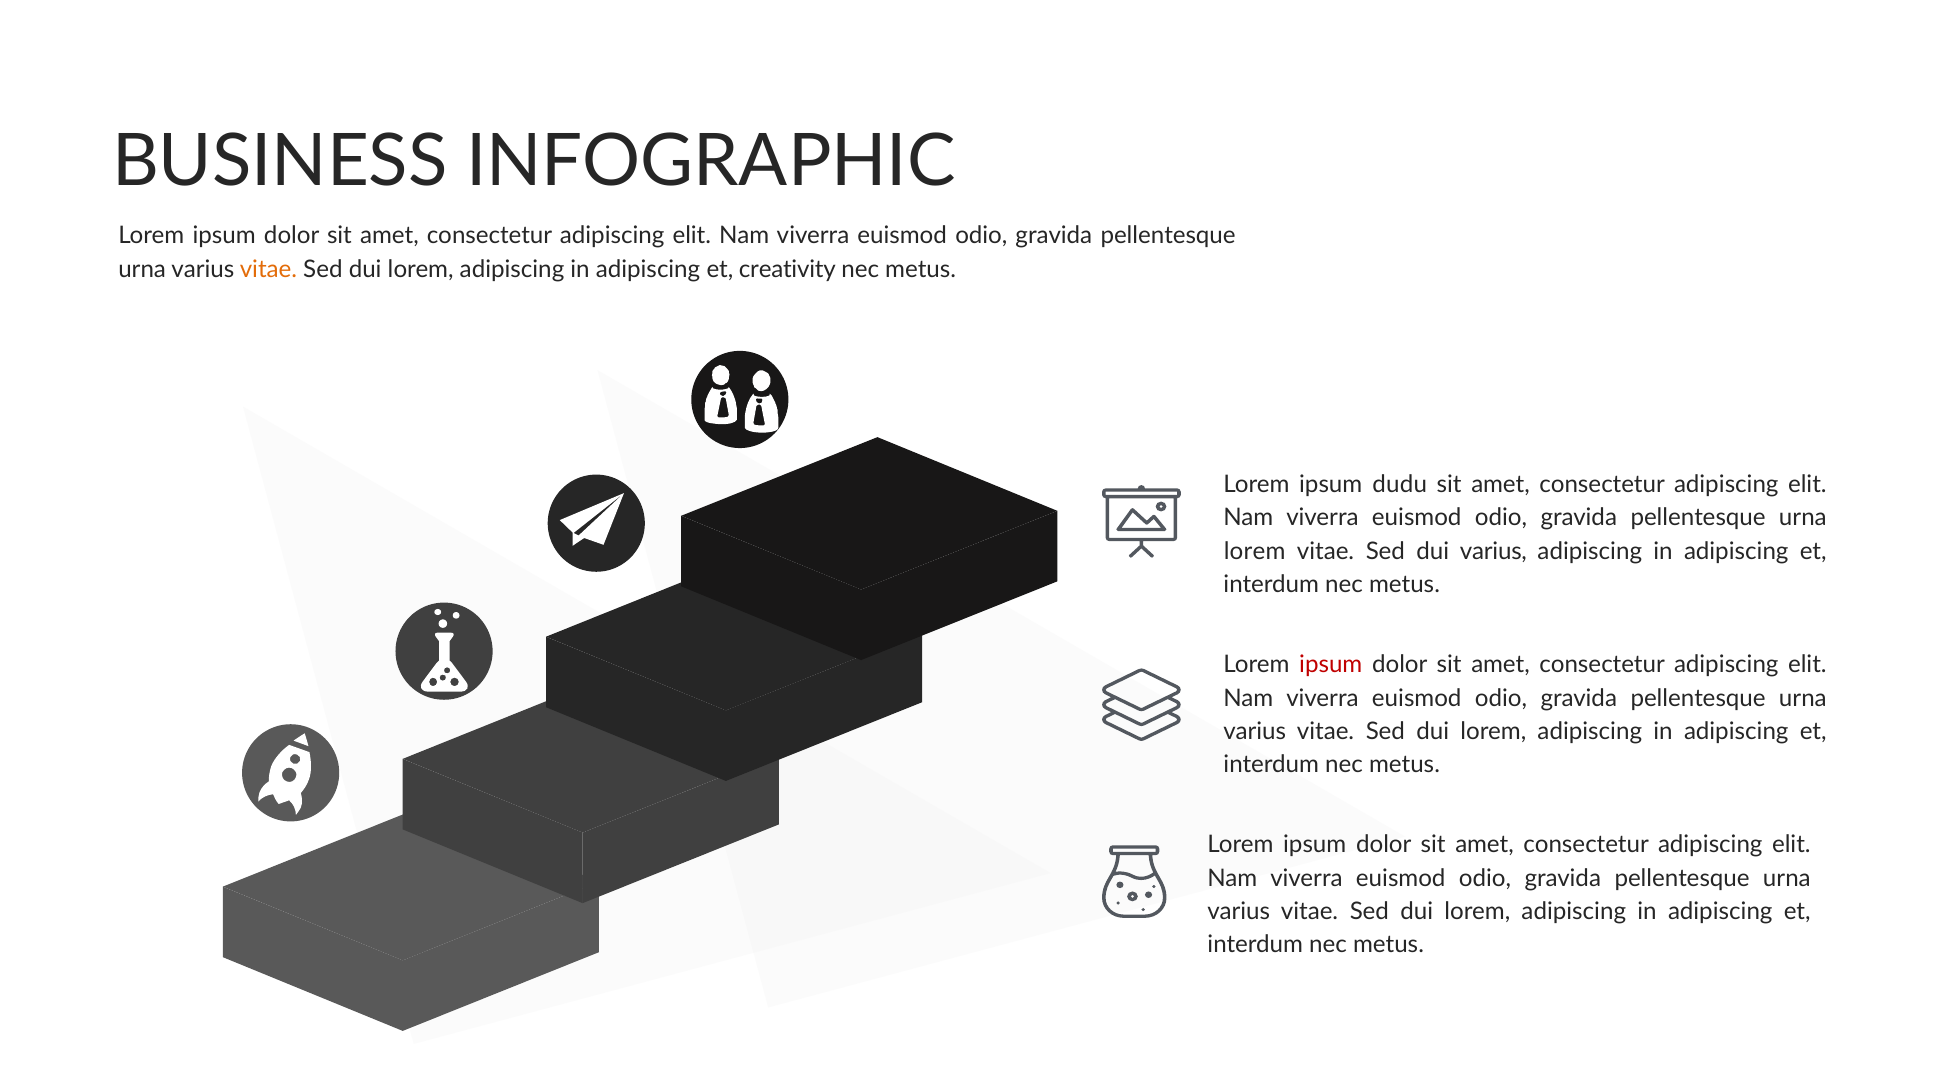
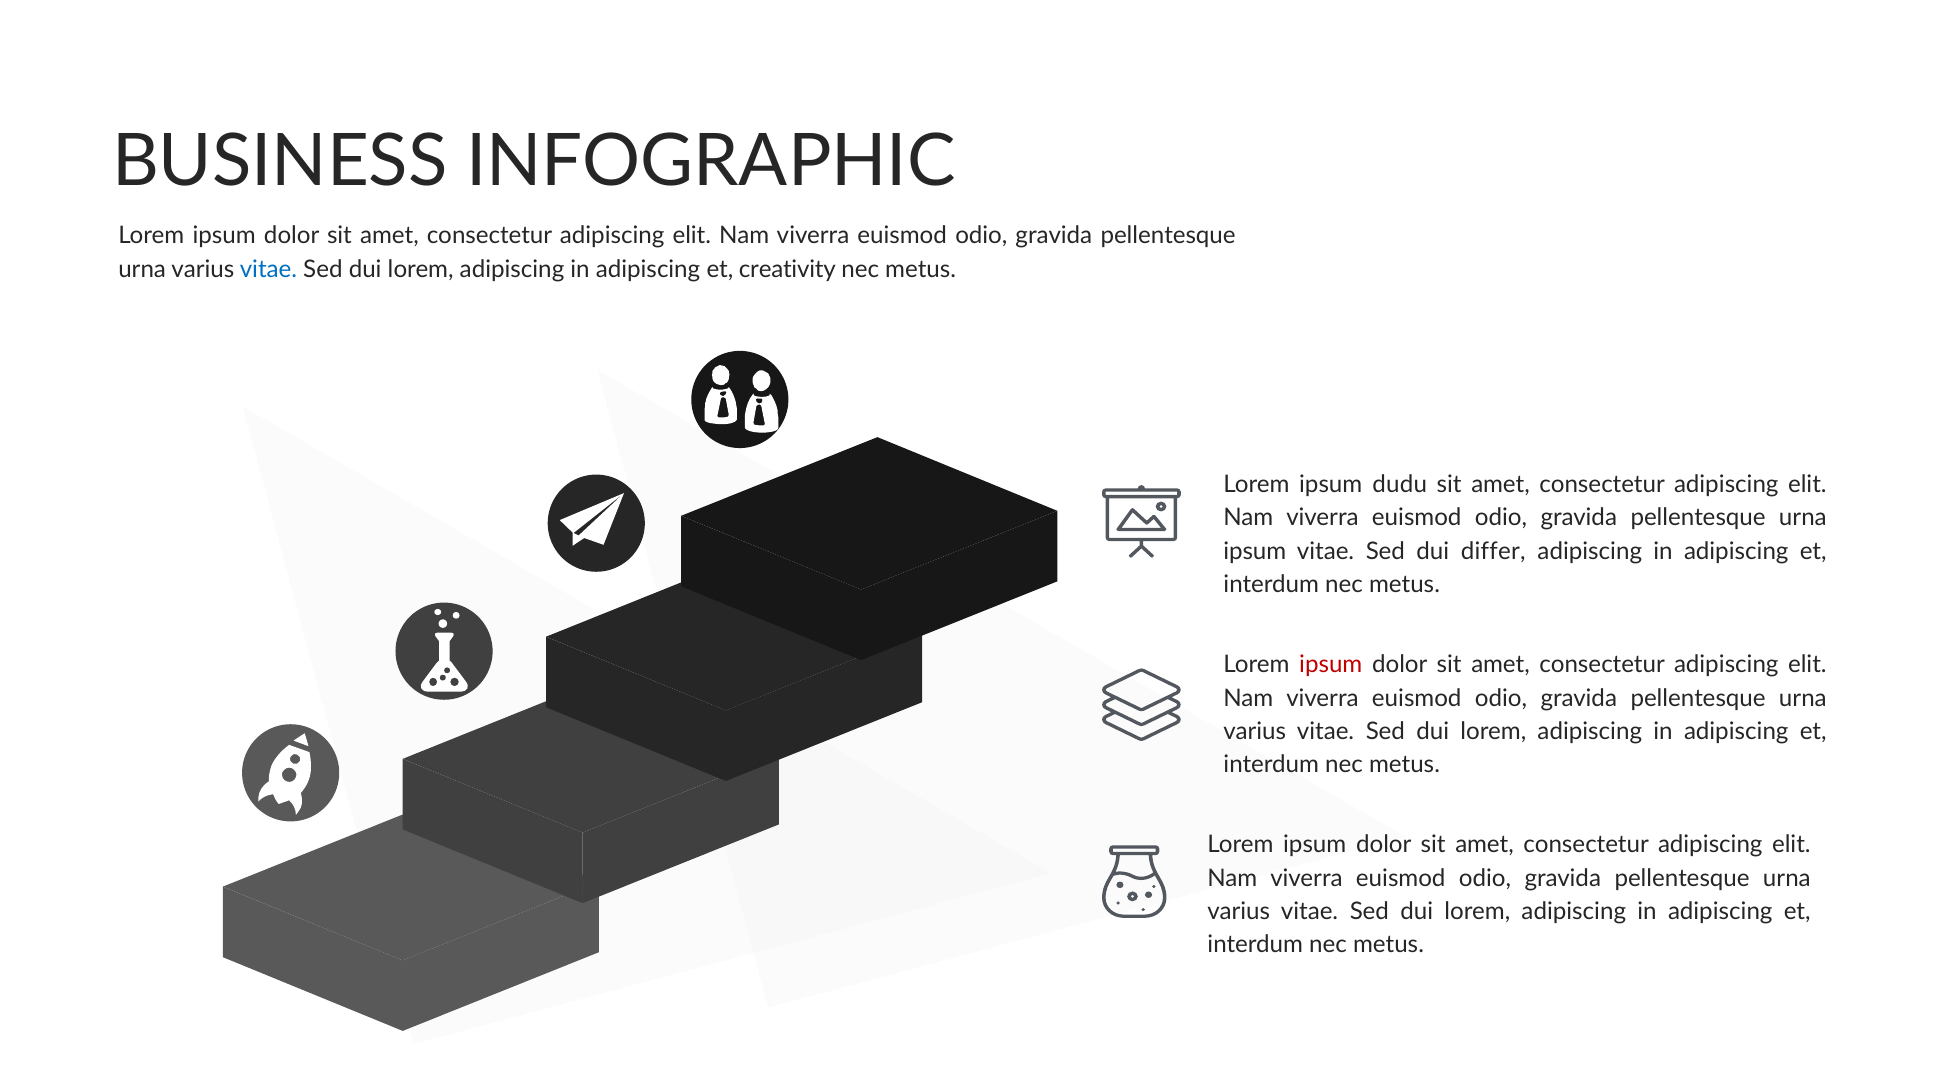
vitae colour: orange -> blue (268, 269)
lorem: lorem -> ipsum (1255, 551)
dui varius: varius -> differ (1493, 551)
